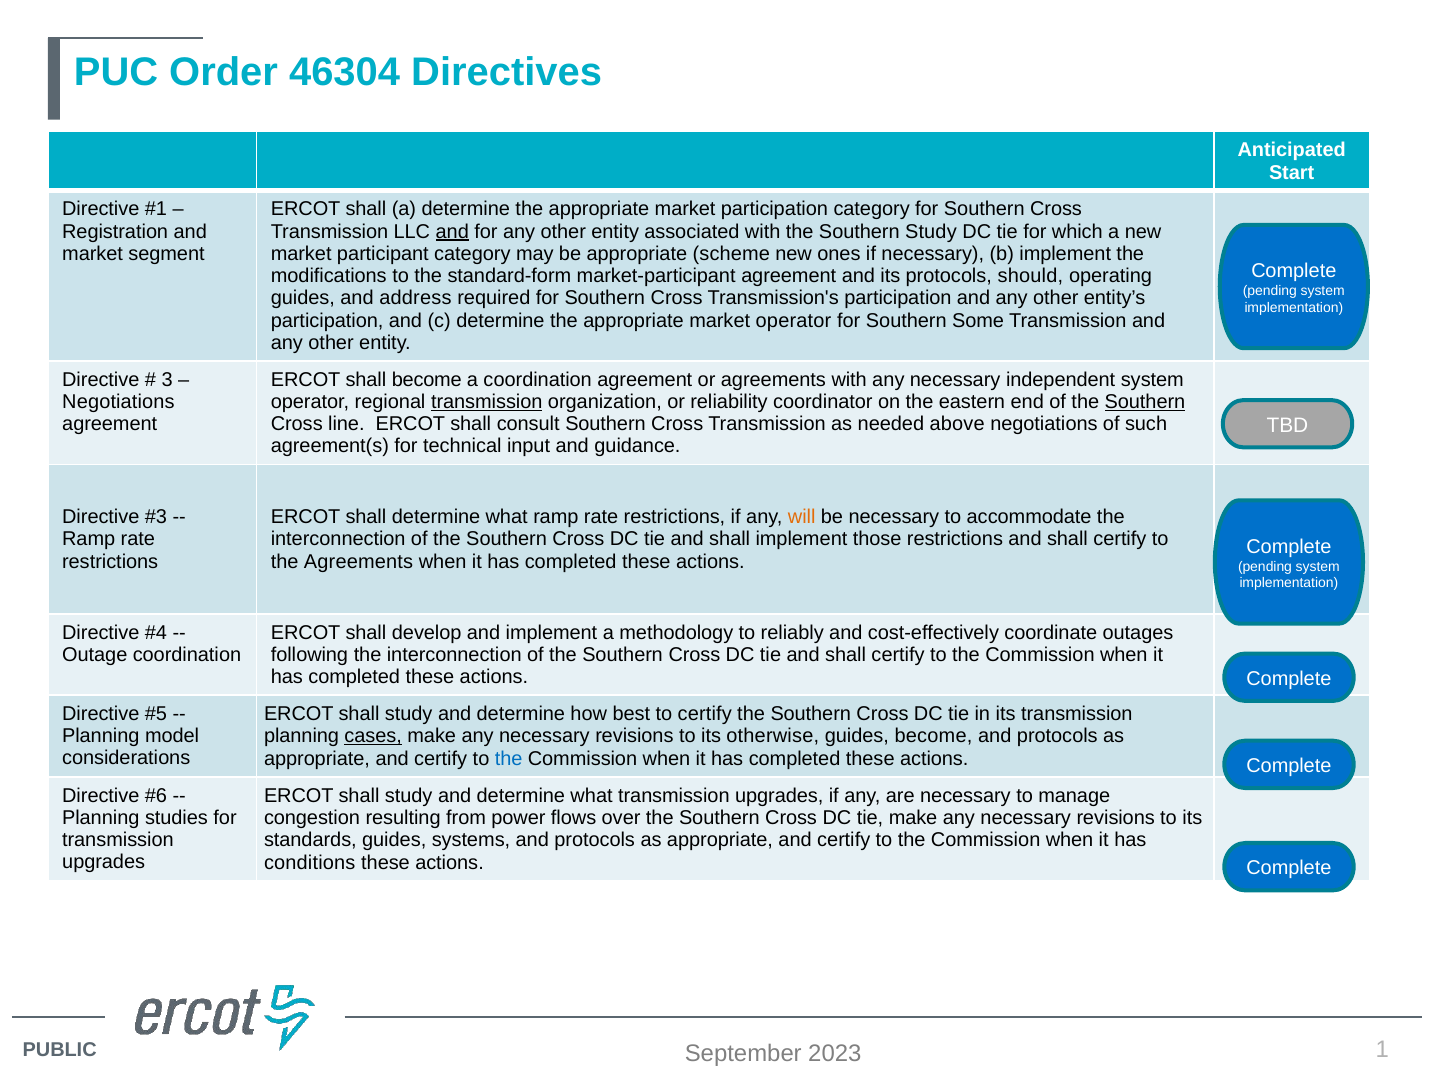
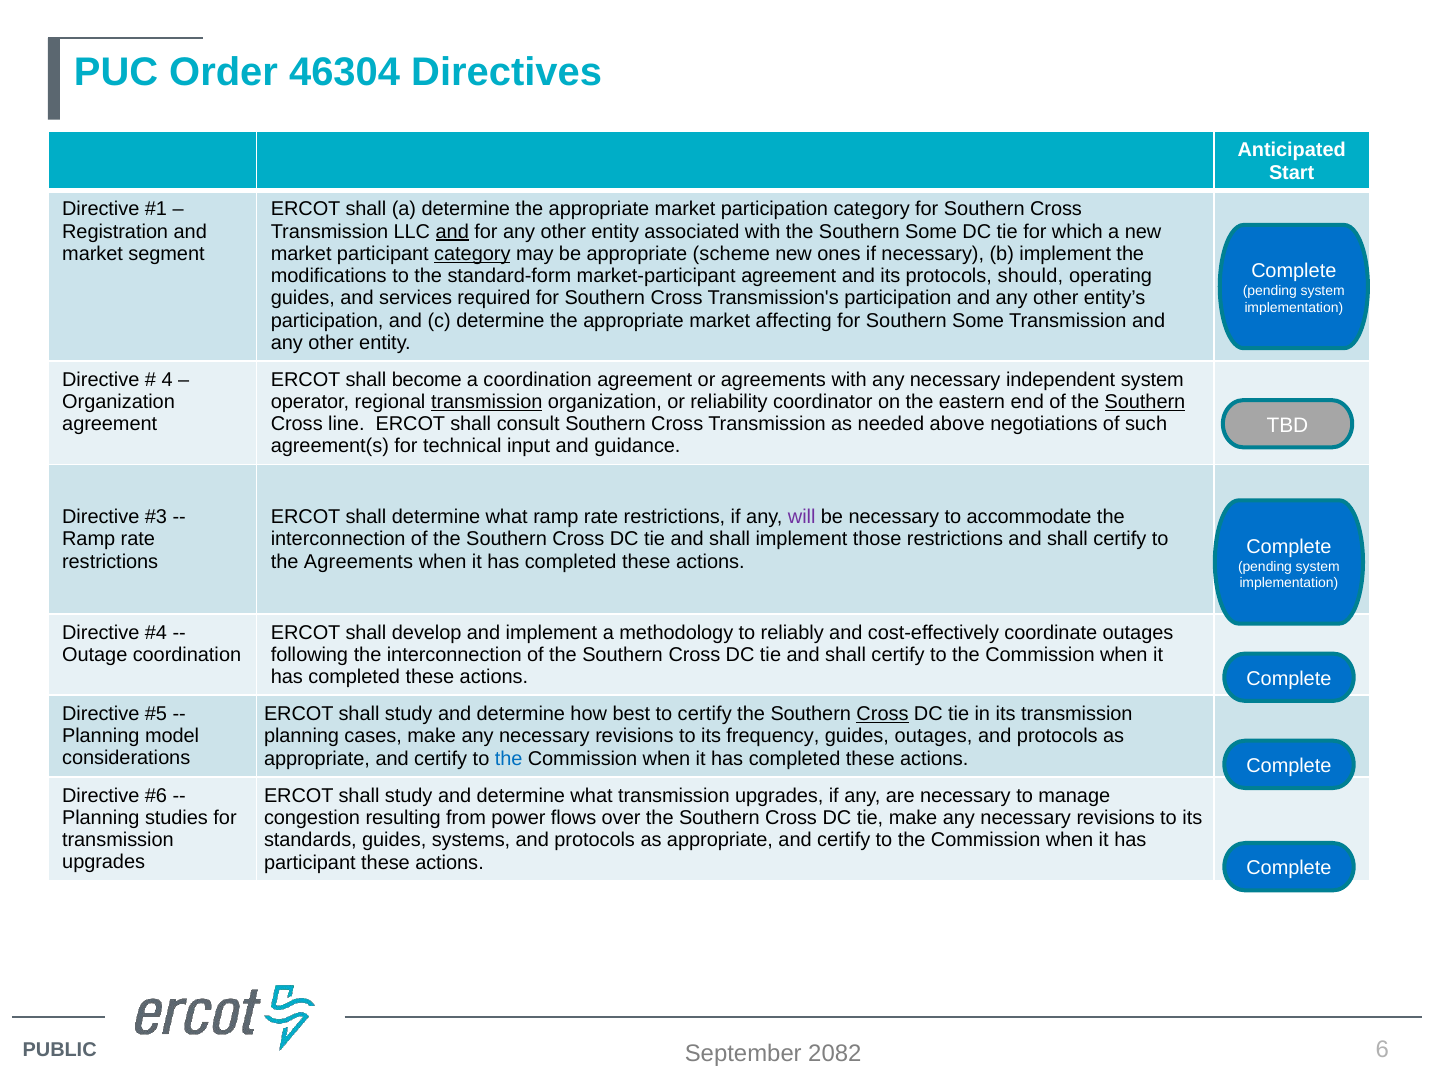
the Southern Study: Study -> Some (931, 231)
category underline: none -> present (472, 254)
address: address -> services (416, 298)
market operator: operator -> affecting (794, 321)
3: 3 -> 4 (167, 379)
Negotiations: Negotiations -> Organization (119, 402)
will colour: orange -> purple (802, 517)
Cross underline: none -> present (883, 714)
cases underline: present -> none (373, 736)
otherwise: otherwise -> frequency (773, 736)
guides become: become -> outages (934, 736)
conditions: conditions -> participant (310, 863)
1: 1 -> 6 (1382, 1049)
2023: 2023 -> 2082 (835, 1053)
